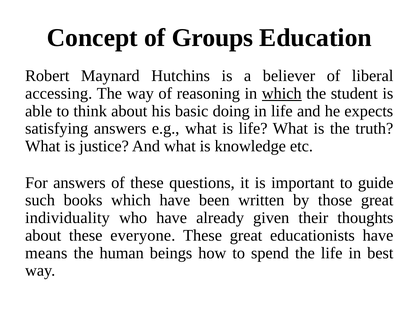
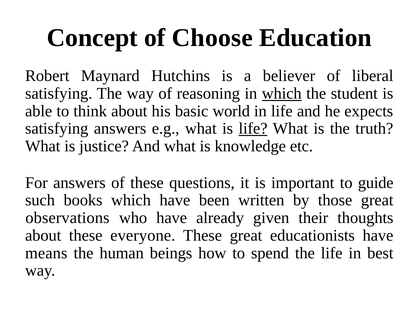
Groups: Groups -> Choose (212, 38)
accessing: accessing -> satisfying (59, 93)
doing: doing -> world (231, 111)
life underline: none -> present (253, 129)
individuality: individuality -> observations (67, 218)
